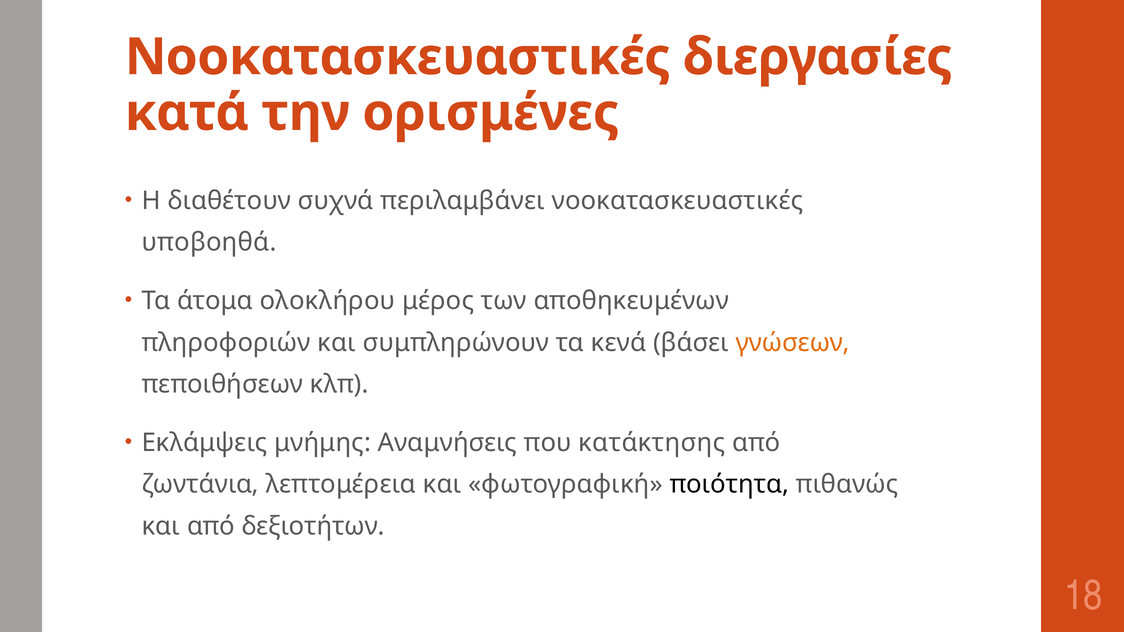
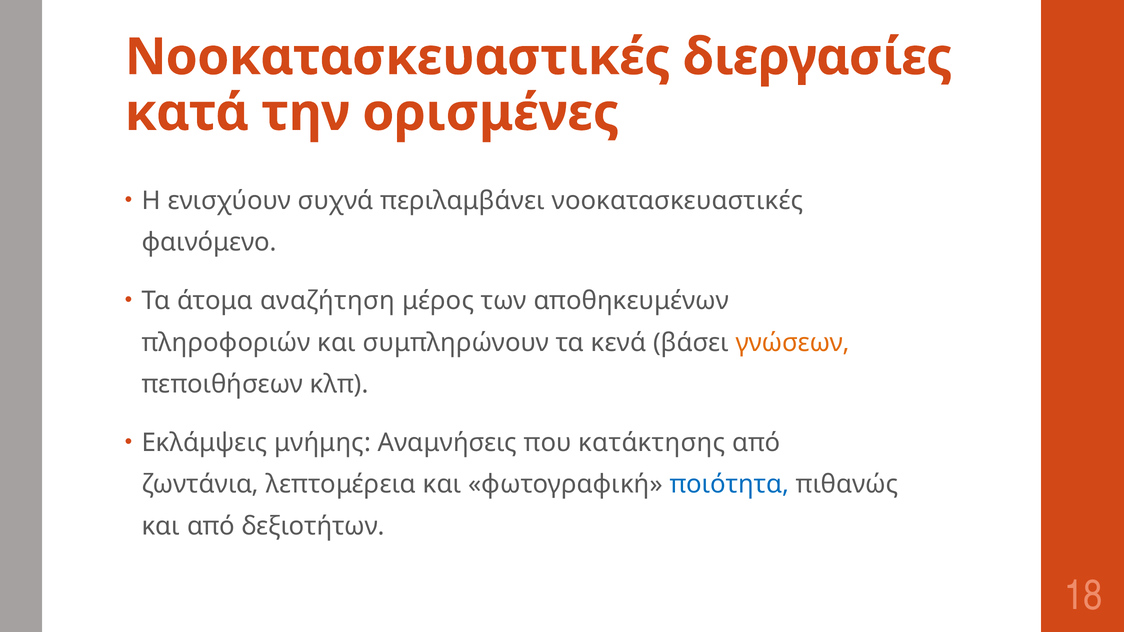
διαθέτουν: διαθέτουν -> ενισχύουν (229, 201)
υποβοηθά: υποβοηθά -> φαινόμενο (209, 243)
ολοκλήρου: ολοκλήρου -> αναζήτηση (327, 301)
ποιότητα colour: black -> blue (729, 485)
